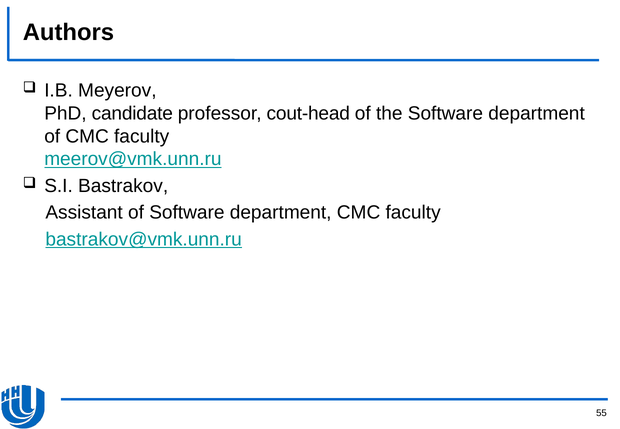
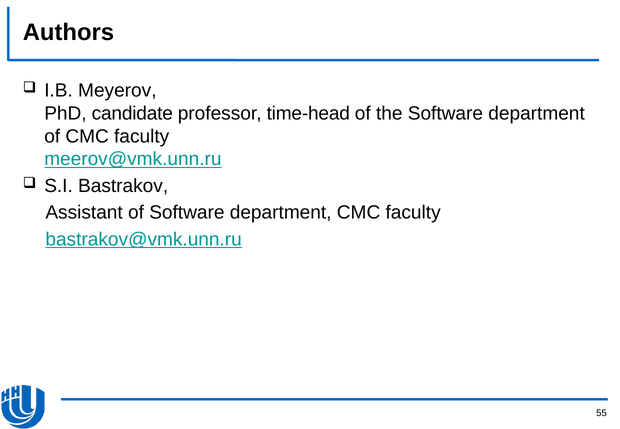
cout-head: cout-head -> time-head (308, 113)
